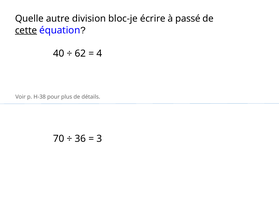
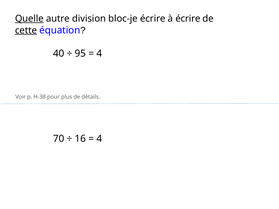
Quelle underline: none -> present (29, 19)
à passé: passé -> écrire (188, 19)
62: 62 -> 95 (80, 53)
36: 36 -> 16 (80, 139)
3: 3 -> 4 (99, 139)
